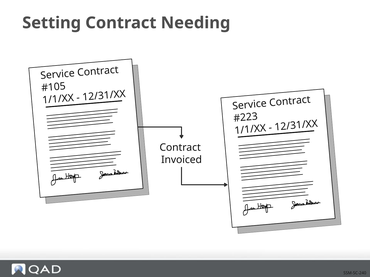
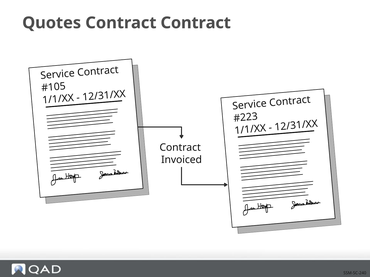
Setting: Setting -> Quotes (52, 23)
Contract Needing: Needing -> Contract (196, 23)
